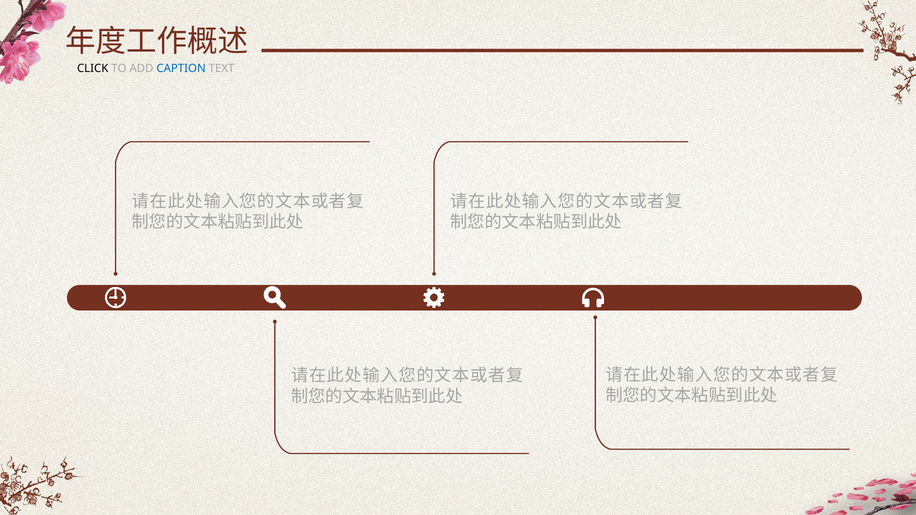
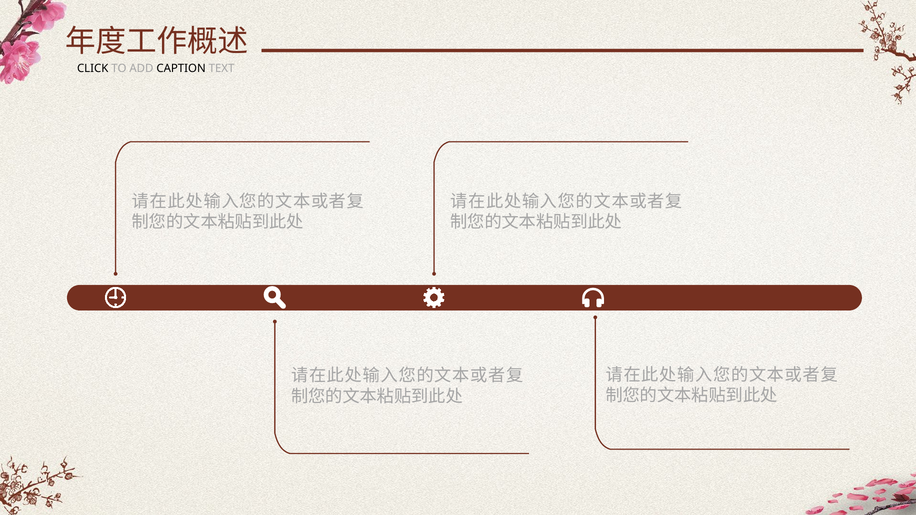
CAPTION colour: blue -> black (181, 69)
